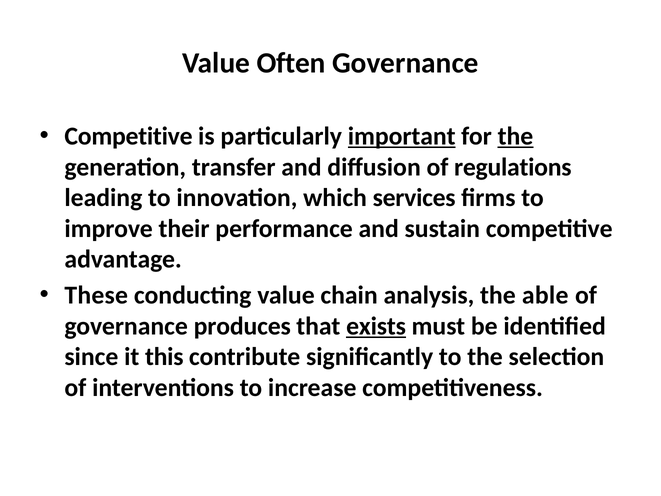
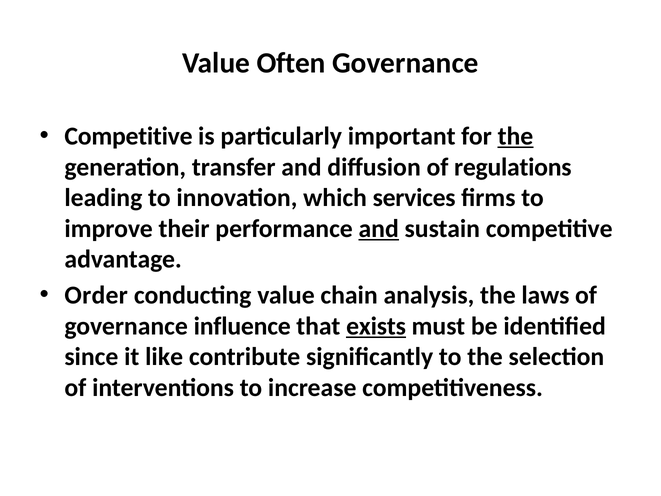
important underline: present -> none (402, 136)
and underline: none -> present (379, 229)
These: These -> Order (96, 295)
able: able -> laws (545, 295)
produces: produces -> influence (242, 326)
this: this -> like (164, 357)
